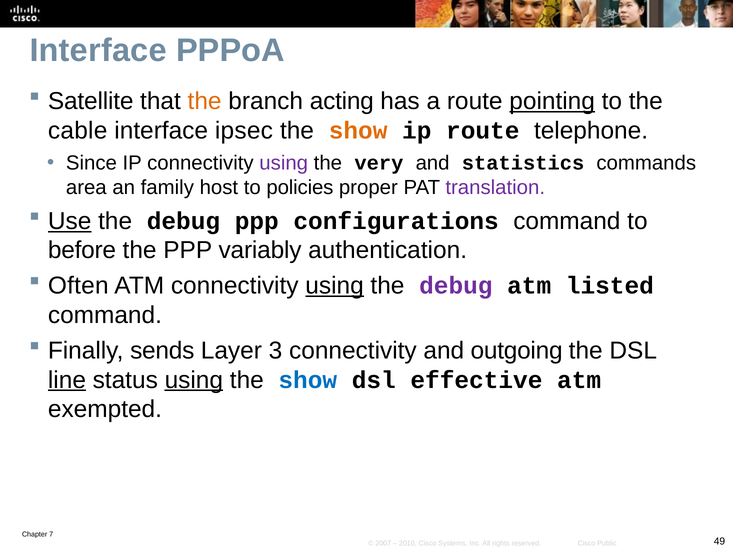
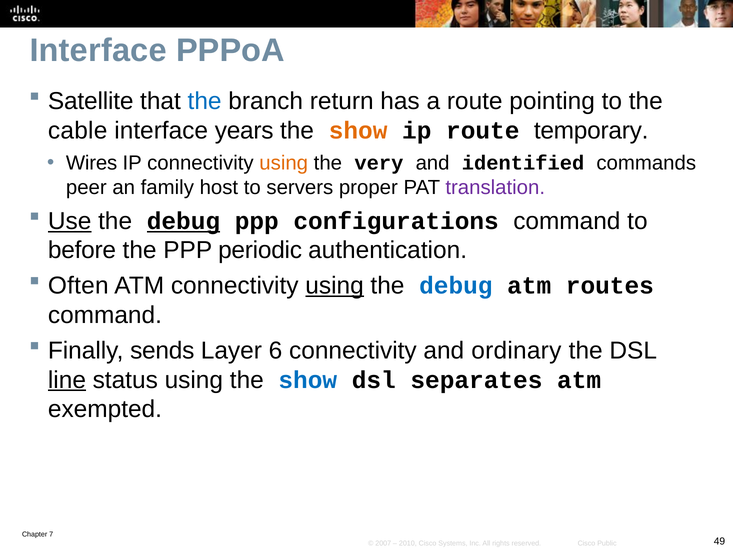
the colour: orange -> blue (205, 101)
acting: acting -> return (342, 101)
pointing underline: present -> none (552, 101)
ipsec: ipsec -> years (244, 130)
telephone: telephone -> temporary (591, 130)
Since: Since -> Wires (92, 163)
using colour: purple -> orange (284, 163)
statistics: statistics -> identified (523, 163)
area: area -> peer (86, 188)
policies: policies -> servers (300, 188)
debug underline: none -> present (183, 221)
variably: variably -> periodic (260, 250)
debug colour: purple -> blue (456, 286)
listed: listed -> routes (610, 286)
3: 3 -> 6 (276, 350)
outgoing: outgoing -> ordinary (516, 350)
using underline: present -> none (194, 380)
effective: effective -> separates (476, 380)
